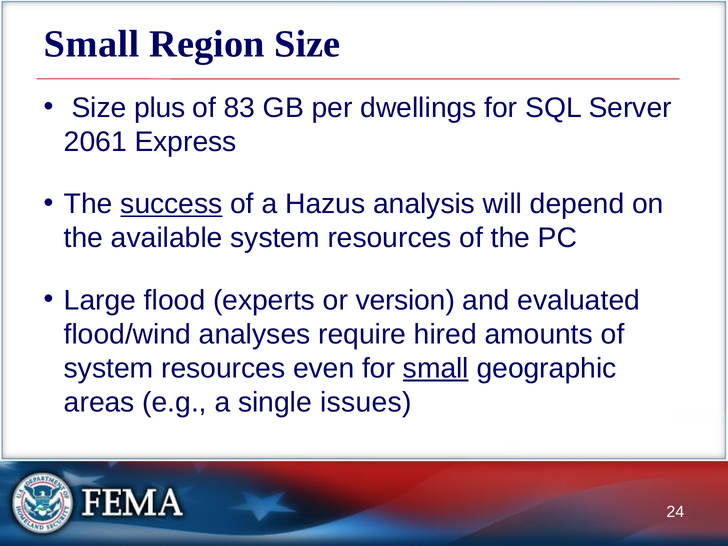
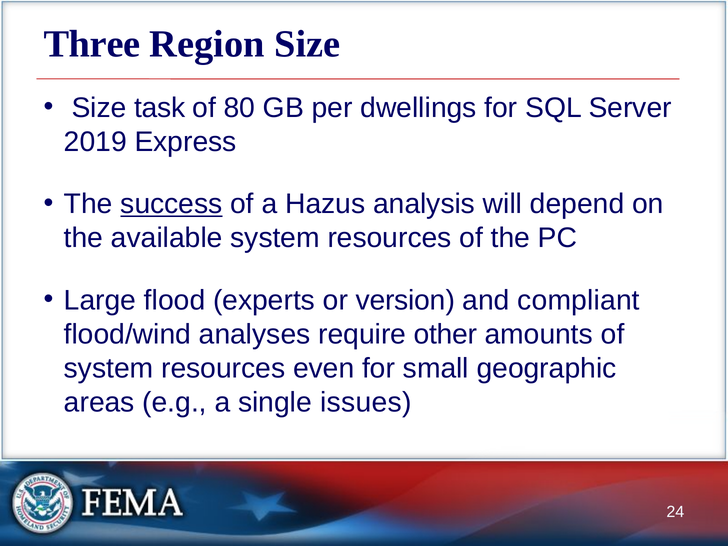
Small: Small -> Three (92, 44)
plus: plus -> task (160, 108)
83: 83 -> 80 (239, 108)
2061: 2061 -> 2019 (95, 142)
evaluated: evaluated -> compliant (579, 300)
hired: hired -> other (446, 334)
small underline: present -> none (436, 368)
